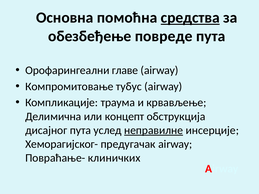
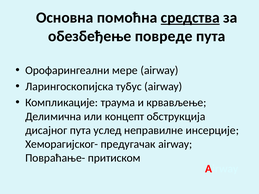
главе: главе -> мере (125, 70)
Компромитовање: Компромитовање -> Ларингоскопијска (69, 87)
неправилне underline: present -> none (154, 130)
клиничких: клиничких -> притиском (114, 158)
